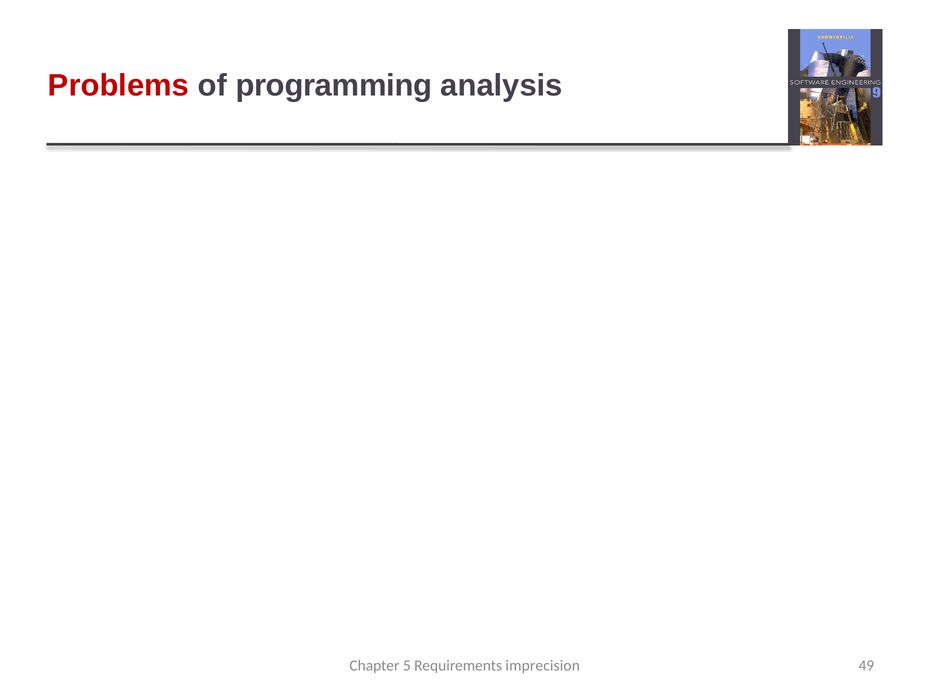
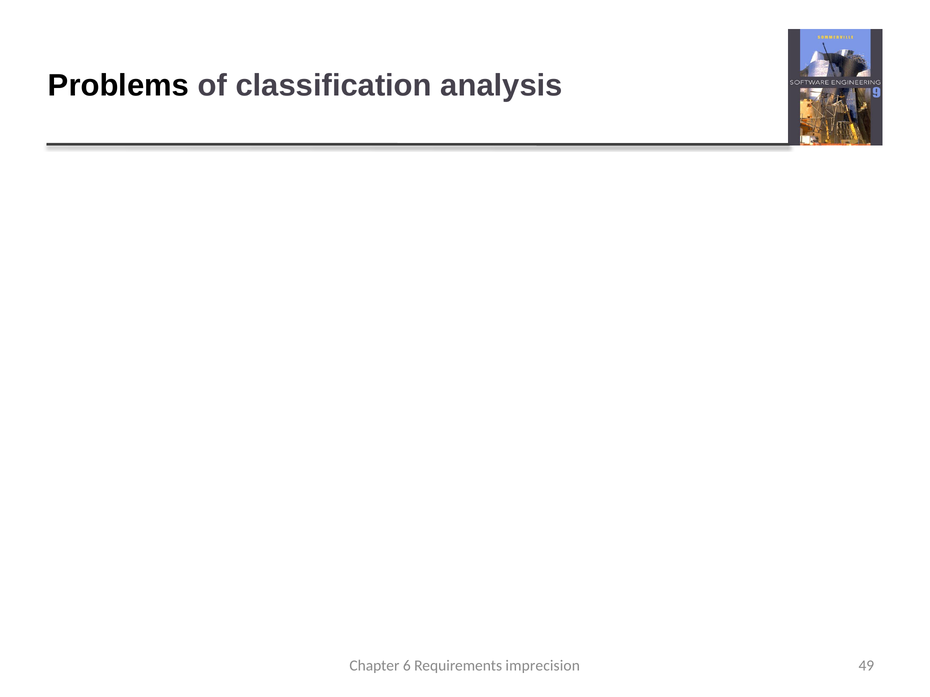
Problems colour: red -> black (119, 85)
programming: programming -> classification (334, 85)
5: 5 -> 6 (407, 666)
